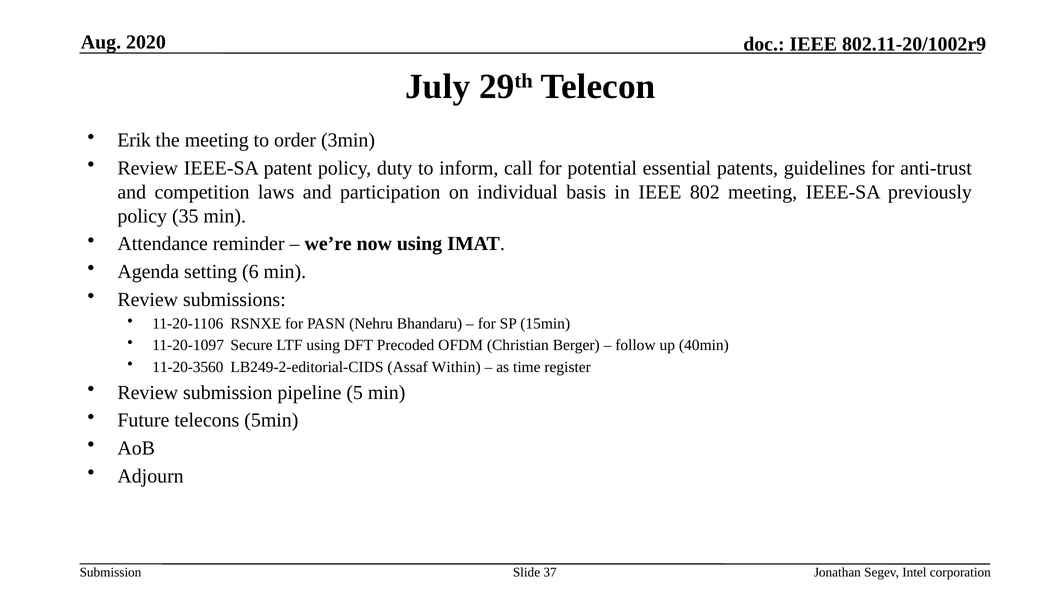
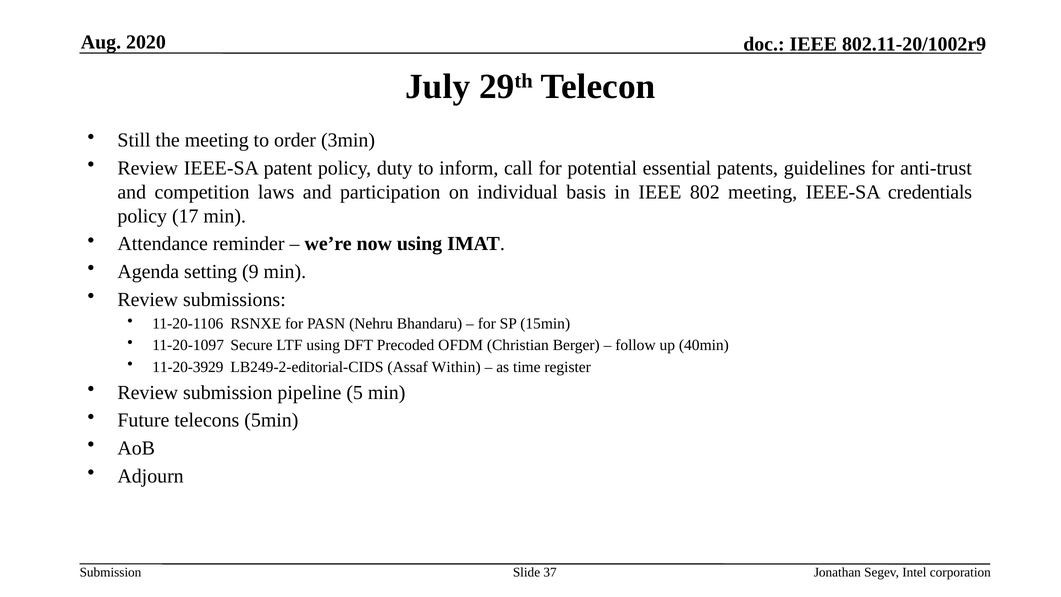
Erik: Erik -> Still (134, 140)
previously: previously -> credentials (930, 192)
35: 35 -> 17 (185, 216)
6: 6 -> 9 (250, 272)
11-20-3560: 11-20-3560 -> 11-20-3929 (188, 367)
